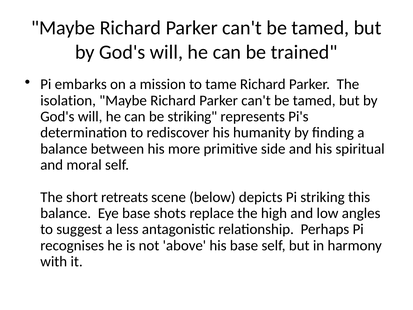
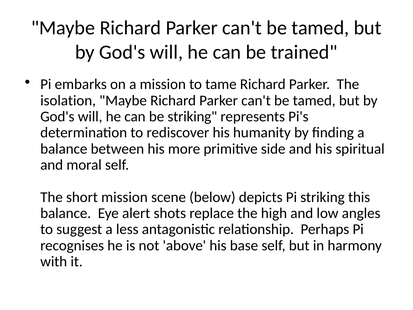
short retreats: retreats -> mission (124, 197)
Eye base: base -> alert (136, 213)
